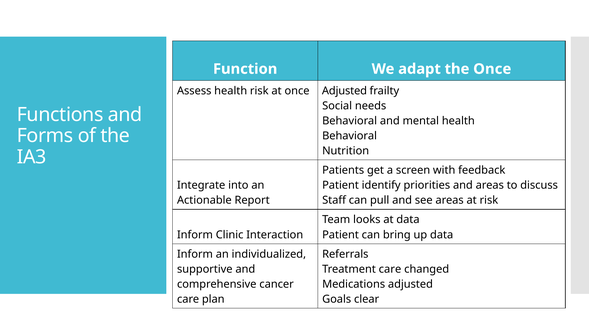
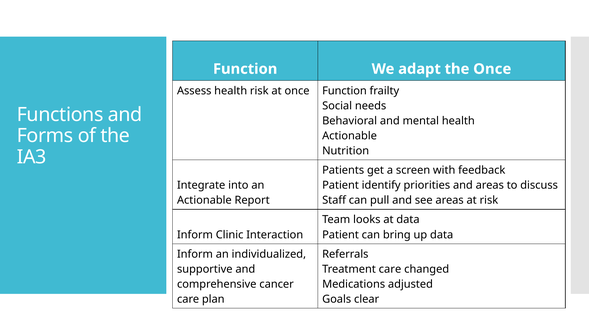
once Adjusted: Adjusted -> Function (344, 91)
Behavioral: Behavioral -> Actionable (350, 136)
